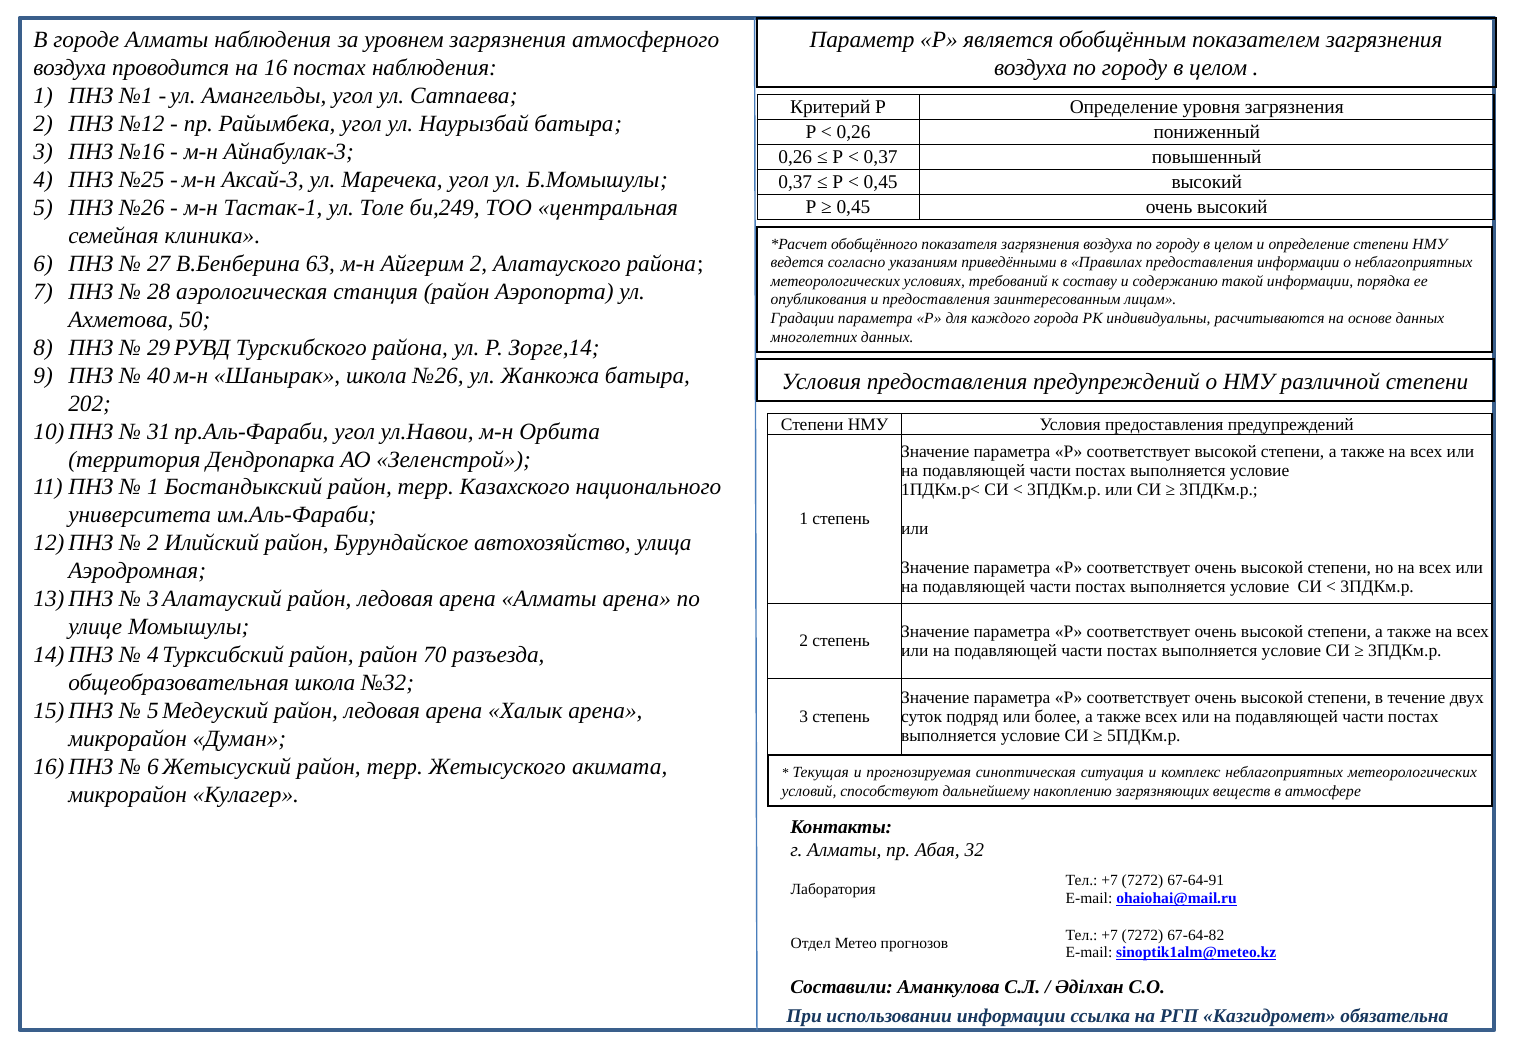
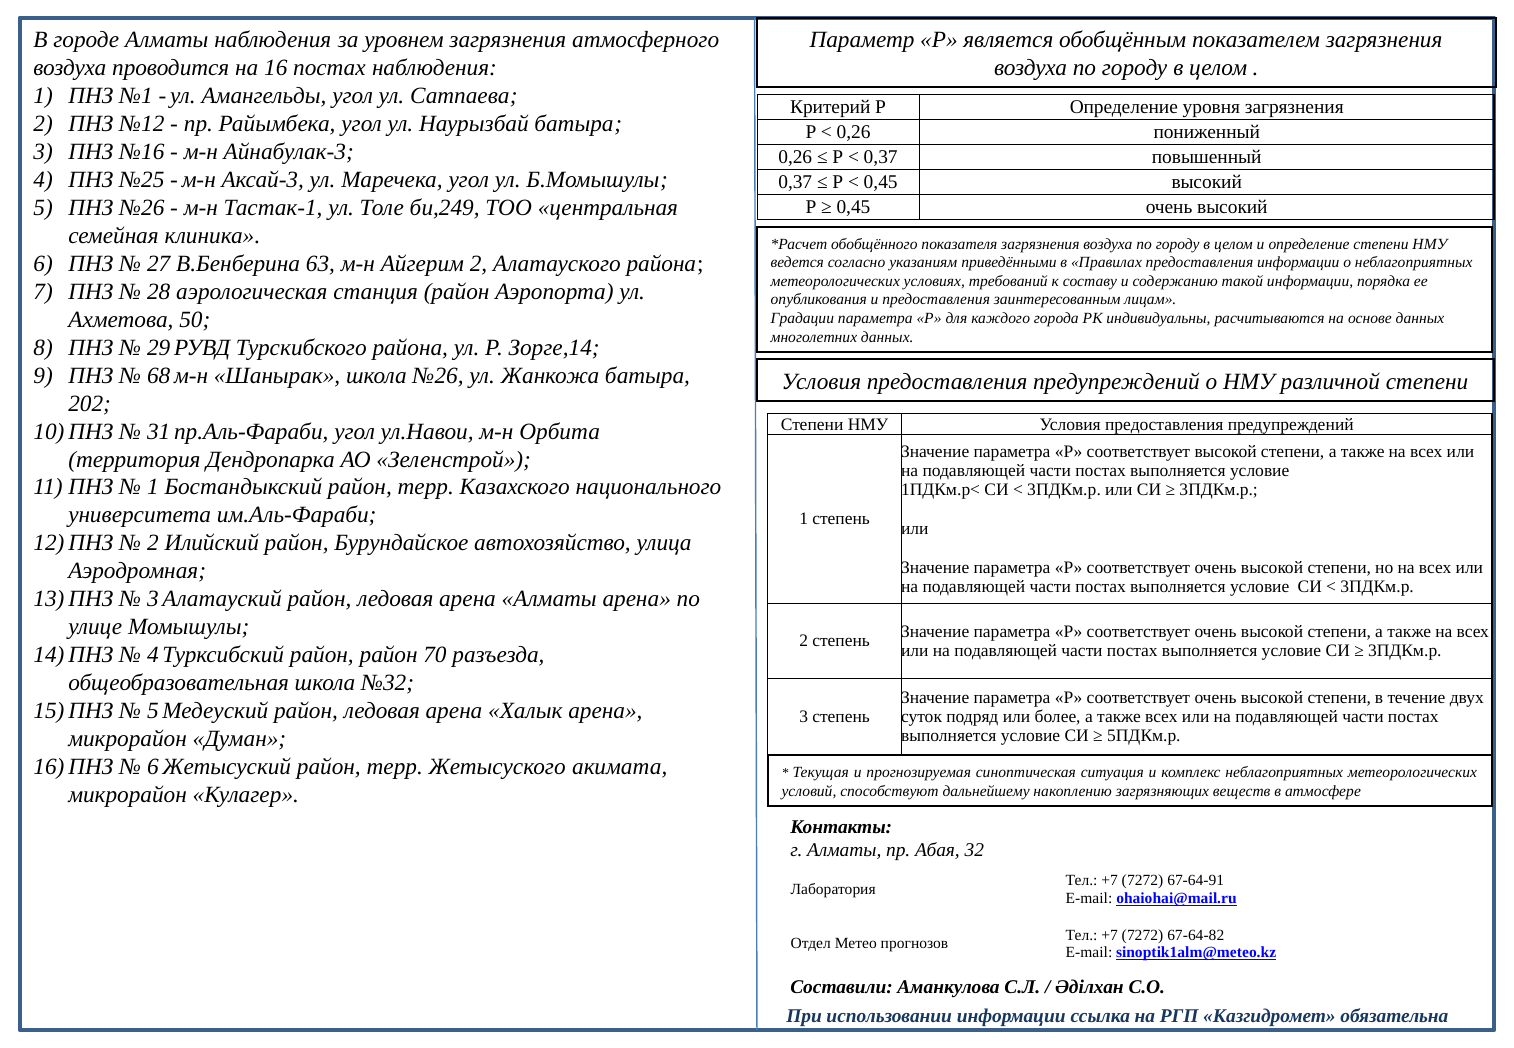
40: 40 -> 68 (159, 376)
